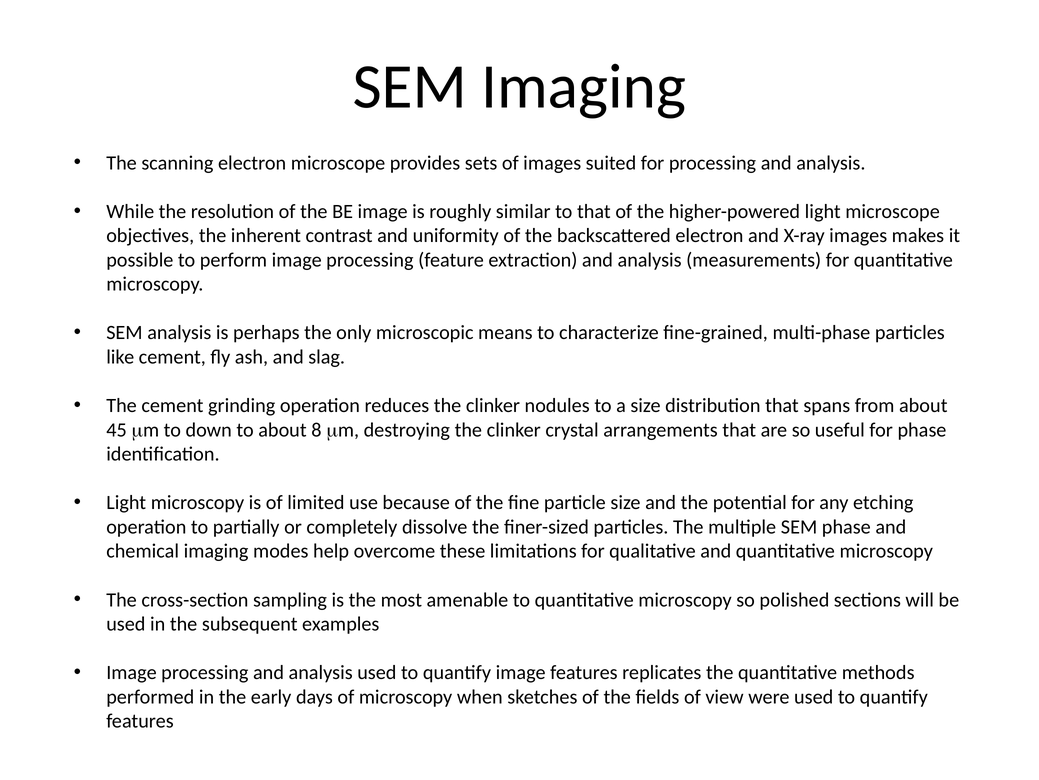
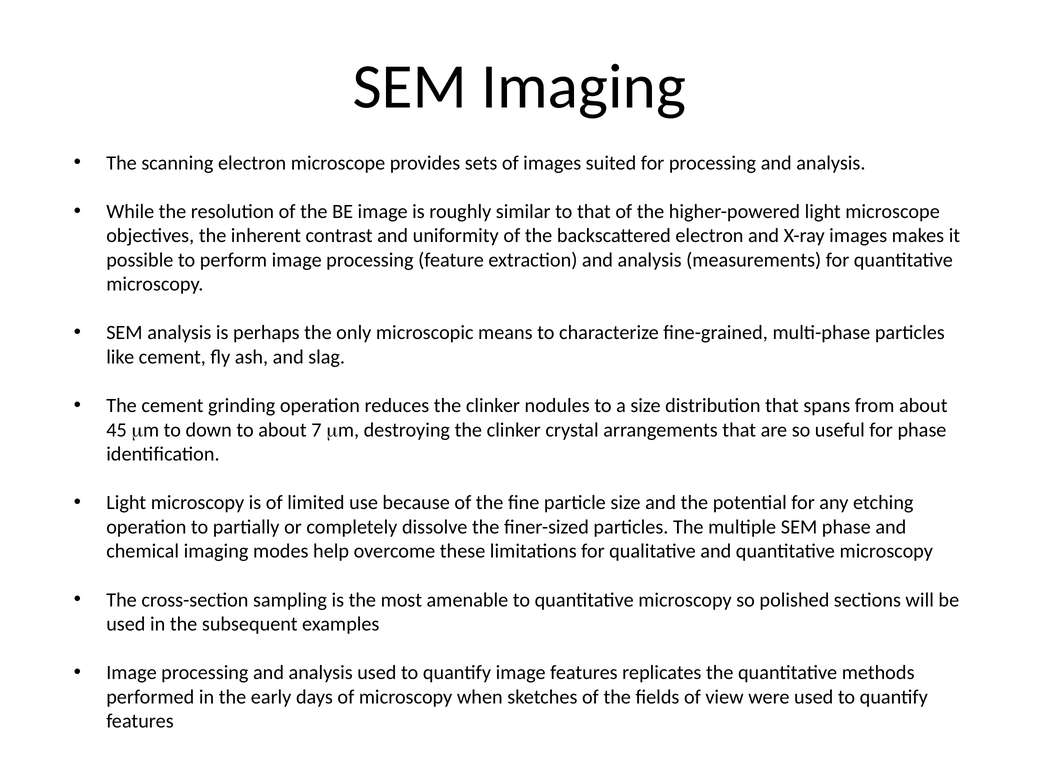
8: 8 -> 7 (316, 430)
